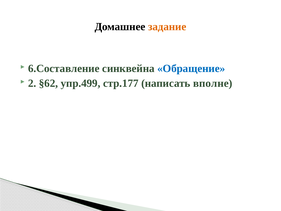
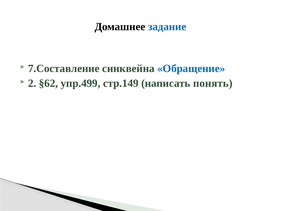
задание colour: orange -> blue (167, 27)
6.Составление: 6.Составление -> 7.Составление (64, 68)
стр.177: стр.177 -> стр.149 (121, 83)
вполне: вполне -> понять (213, 83)
